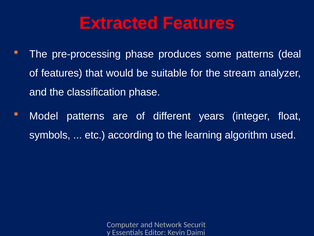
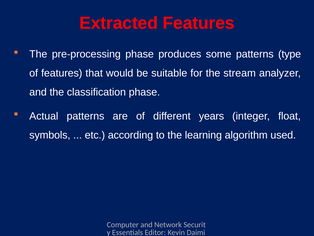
deal: deal -> type (290, 54)
Model: Model -> Actual (44, 116)
